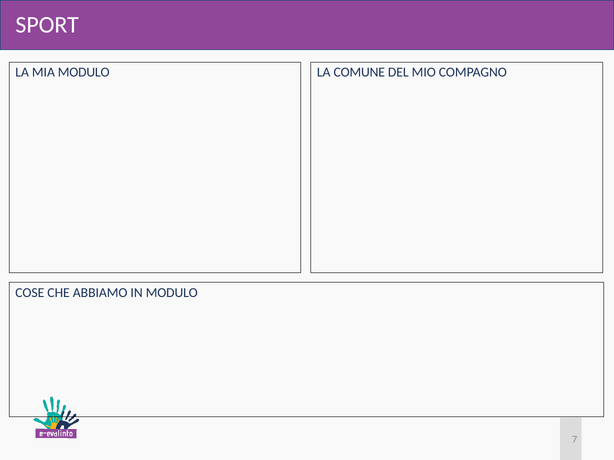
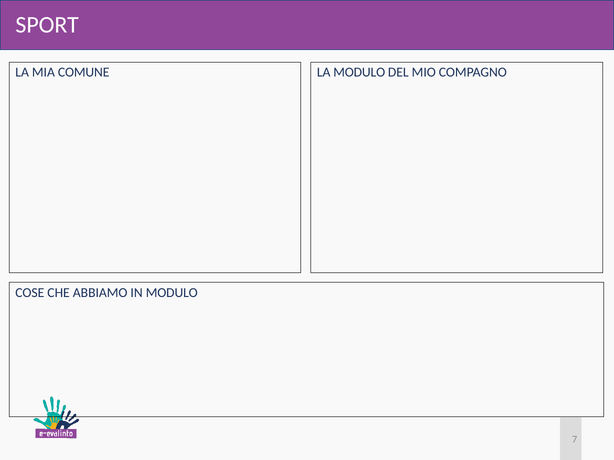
MIA MODULO: MODULO -> COMUNE (84, 72)
LA COMUNE: COMUNE -> MODULO (359, 72)
